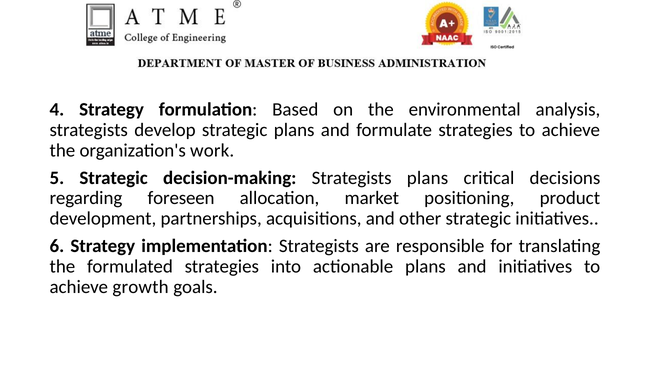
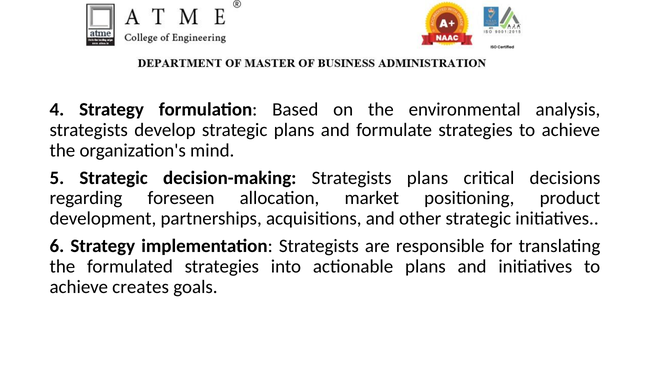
work: work -> mind (212, 151)
growth: growth -> creates (141, 287)
